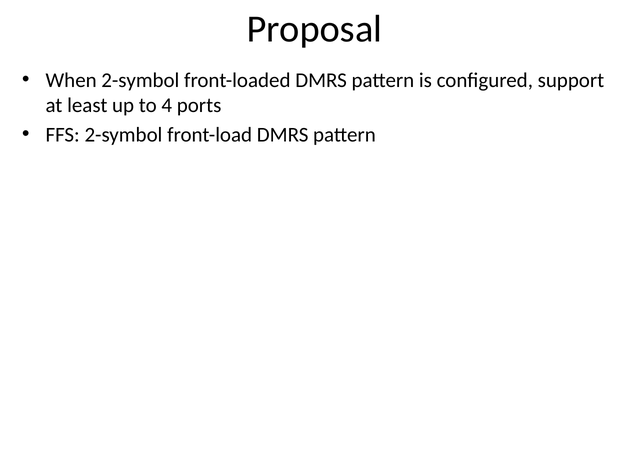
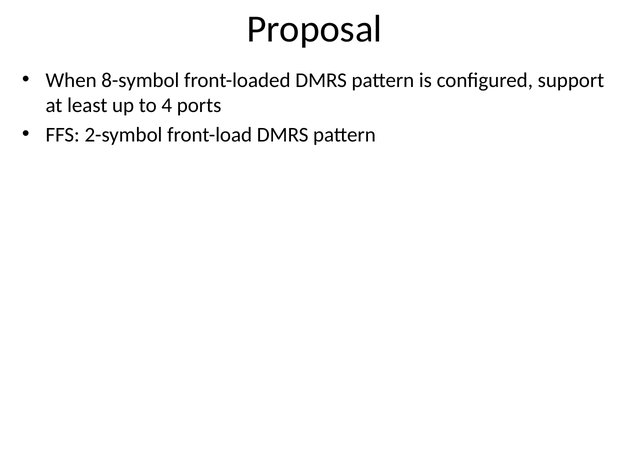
When 2-symbol: 2-symbol -> 8-symbol (140, 80)
